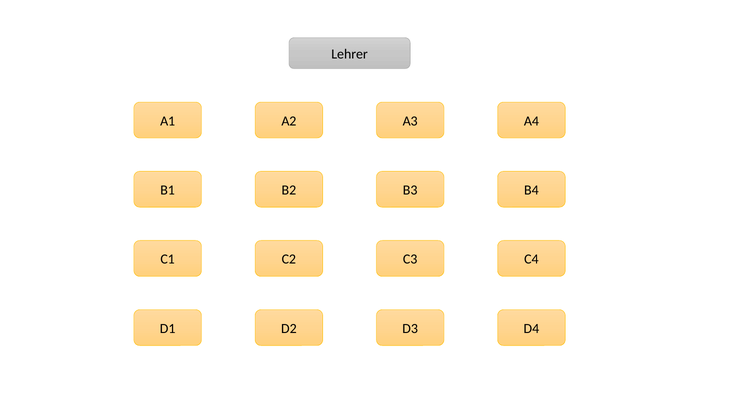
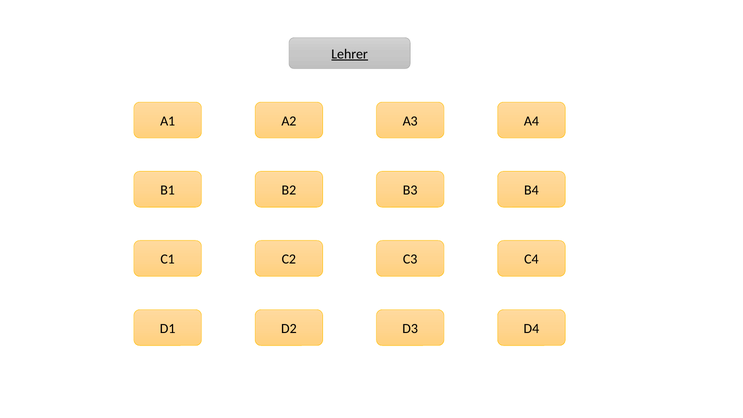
Lehrer underline: none -> present (350, 54)
